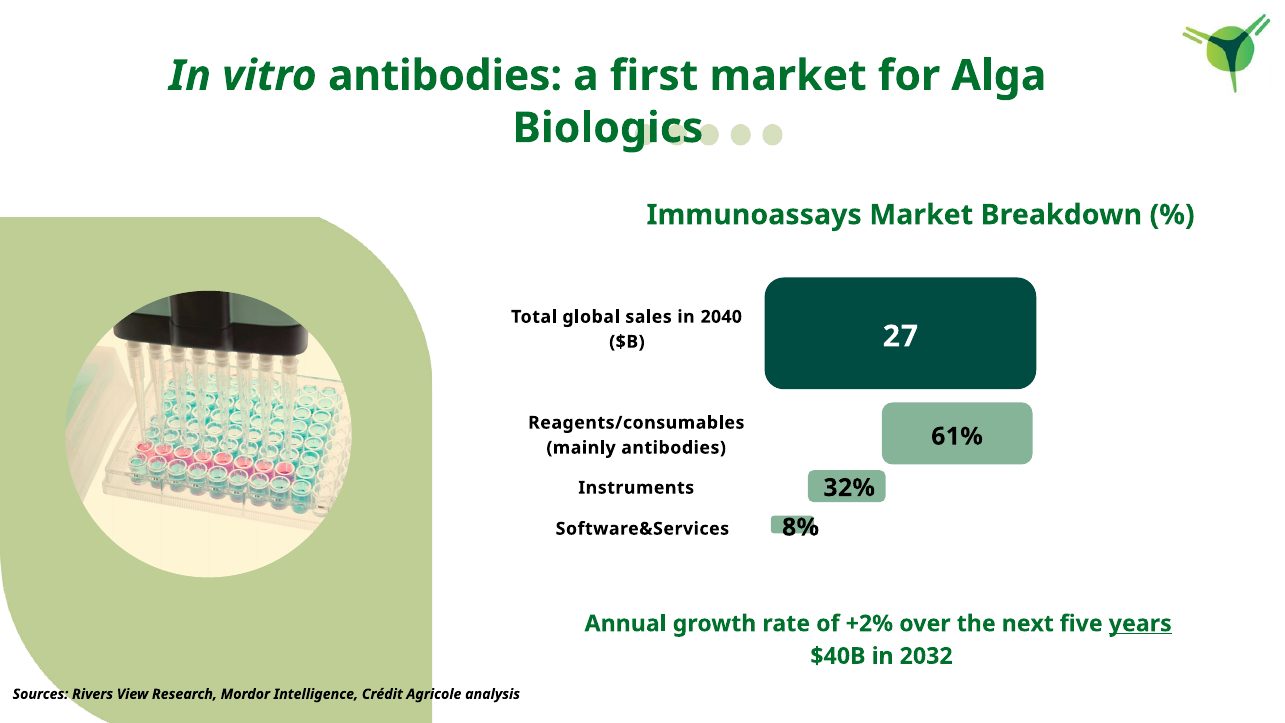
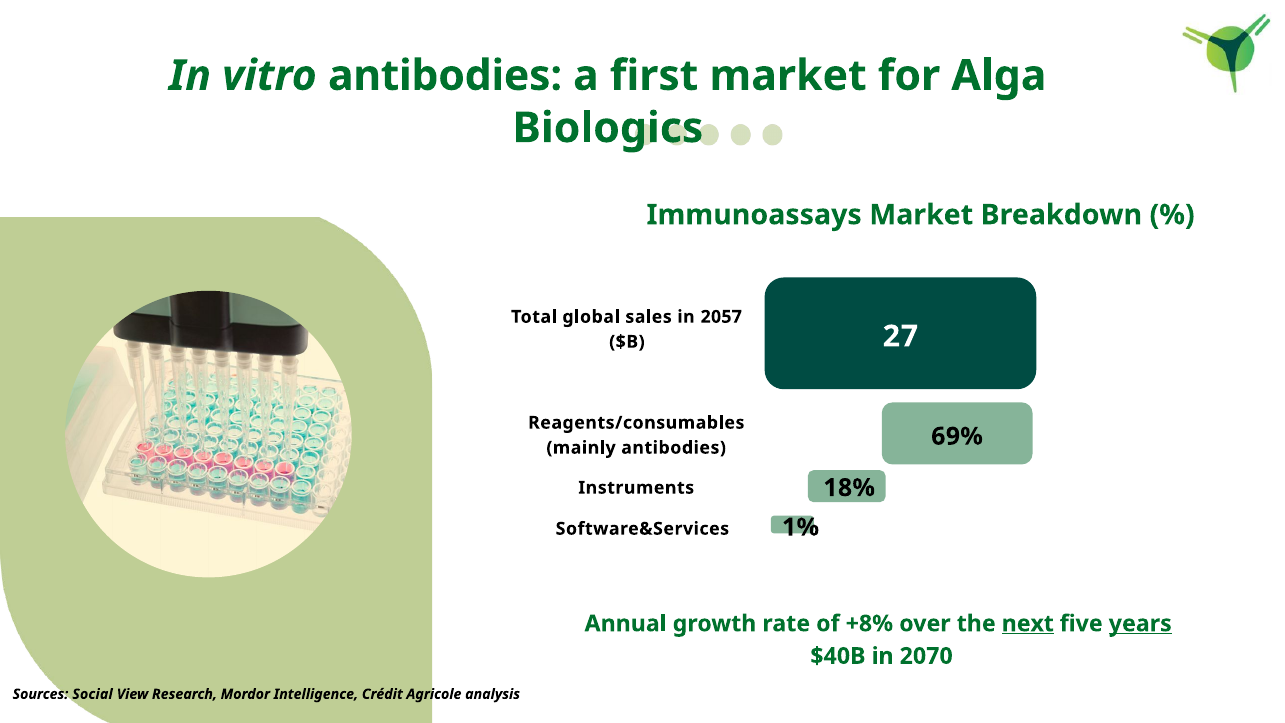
2040: 2040 -> 2057 (721, 317)
61%: 61% -> 69% (957, 436)
32%: 32% -> 18% (849, 488)
8%: 8% -> 1% (801, 527)
+2%: +2% -> +8% (869, 623)
next underline: none -> present (1028, 623)
2032: 2032 -> 2070 (926, 656)
Rivers: Rivers -> Social (92, 694)
